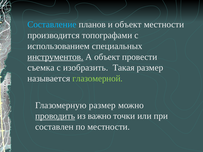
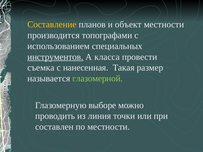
Составление colour: light blue -> yellow (52, 24)
А объект: объект -> класса (107, 57)
изобразить: изобразить -> нанесенная (86, 68)
Глазомерную размер: размер -> выборе (102, 105)
проводить underline: present -> none (55, 116)
важно: важно -> линия (99, 116)
